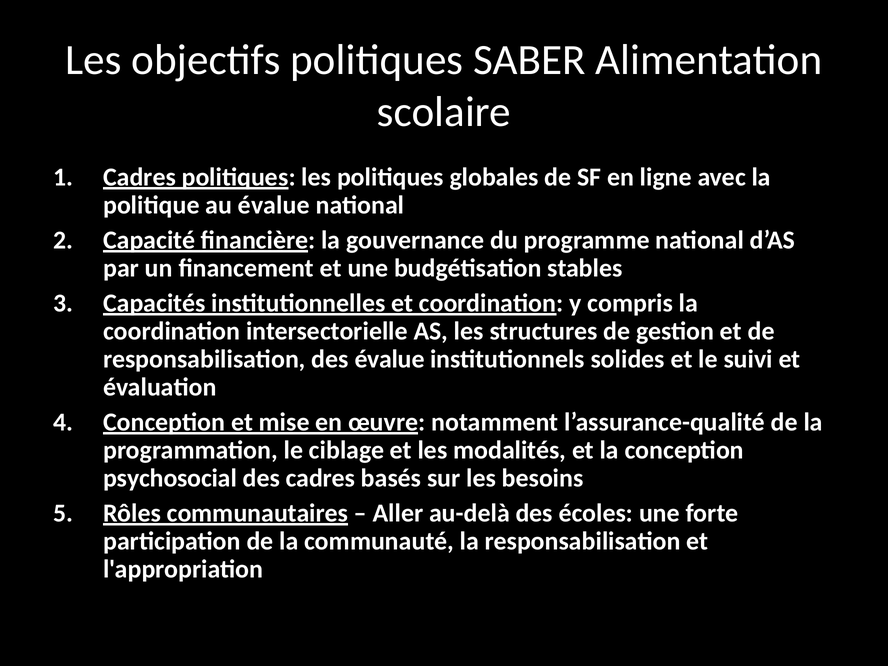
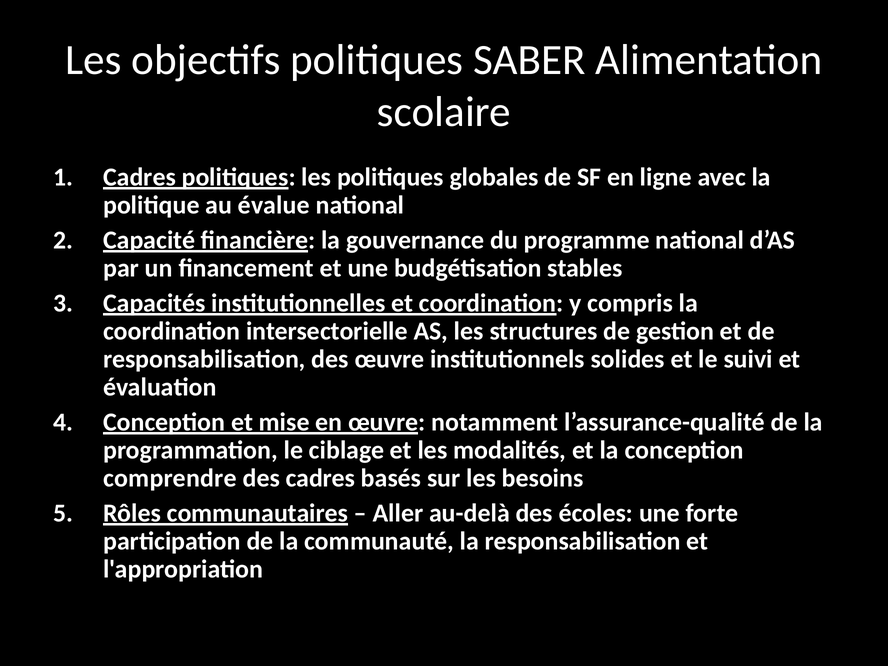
des évalue: évalue -> œuvre (389, 359)
psychosocial: psychosocial -> comprendre (170, 478)
